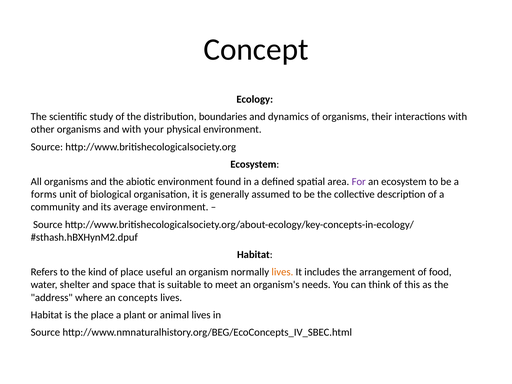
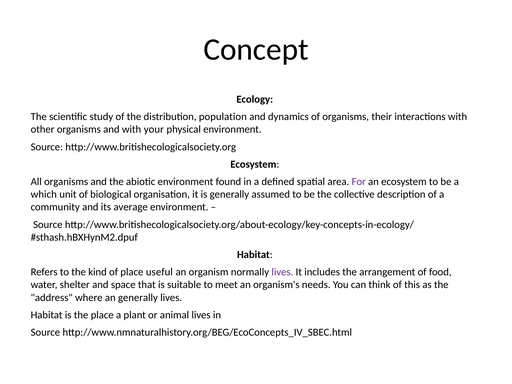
boundaries: boundaries -> population (223, 117)
forms: forms -> which (44, 194)
lives colour: orange -> purple (282, 272)
an concepts: concepts -> generally (138, 298)
